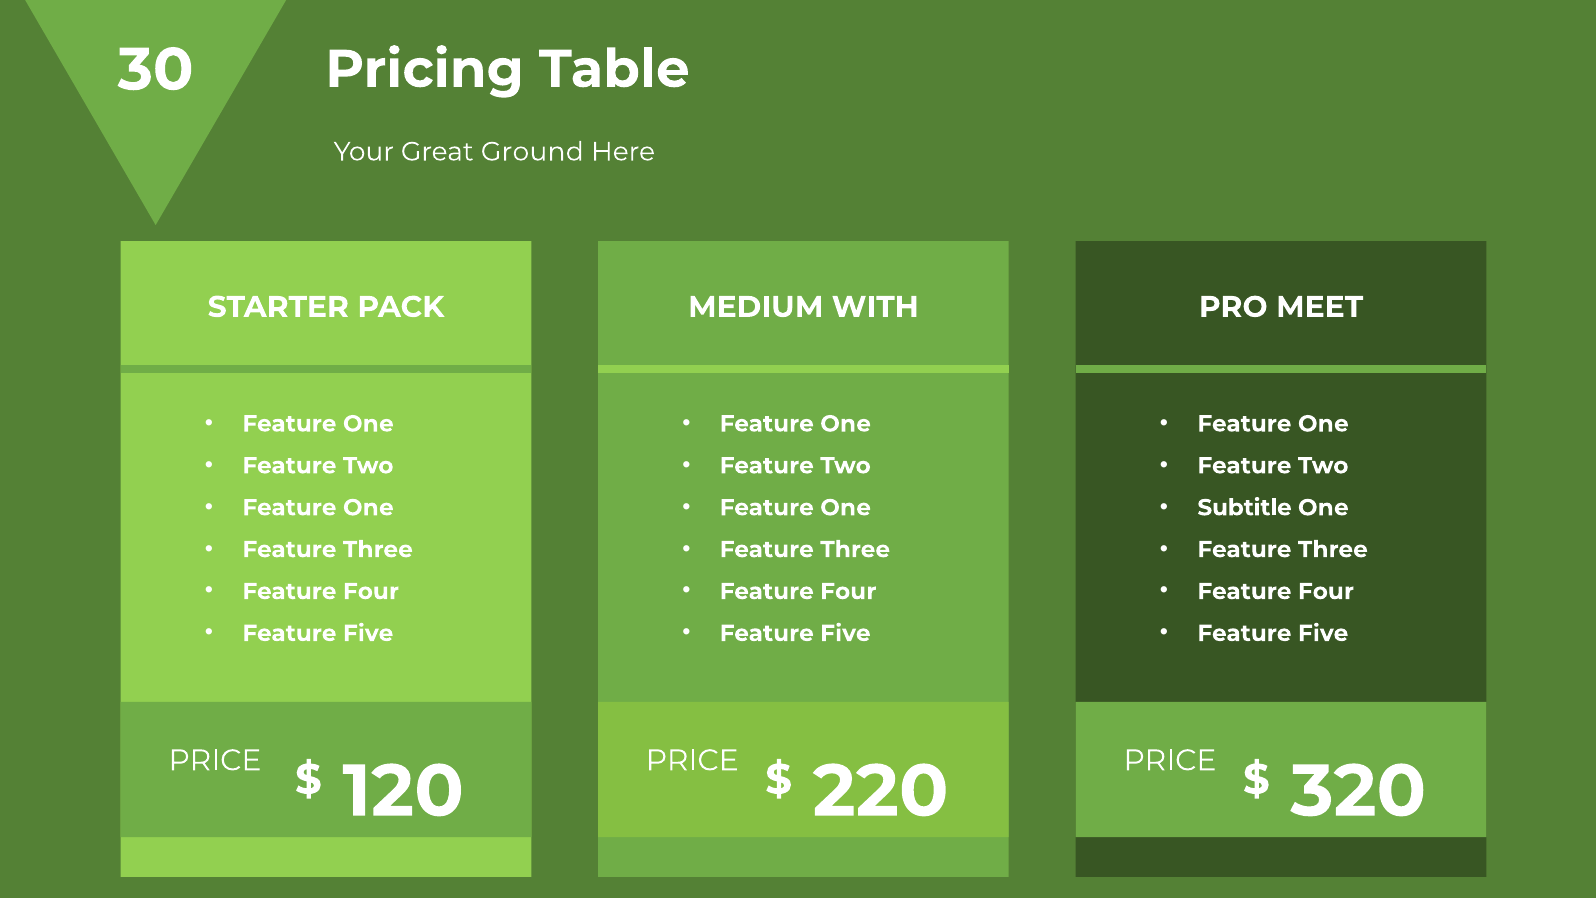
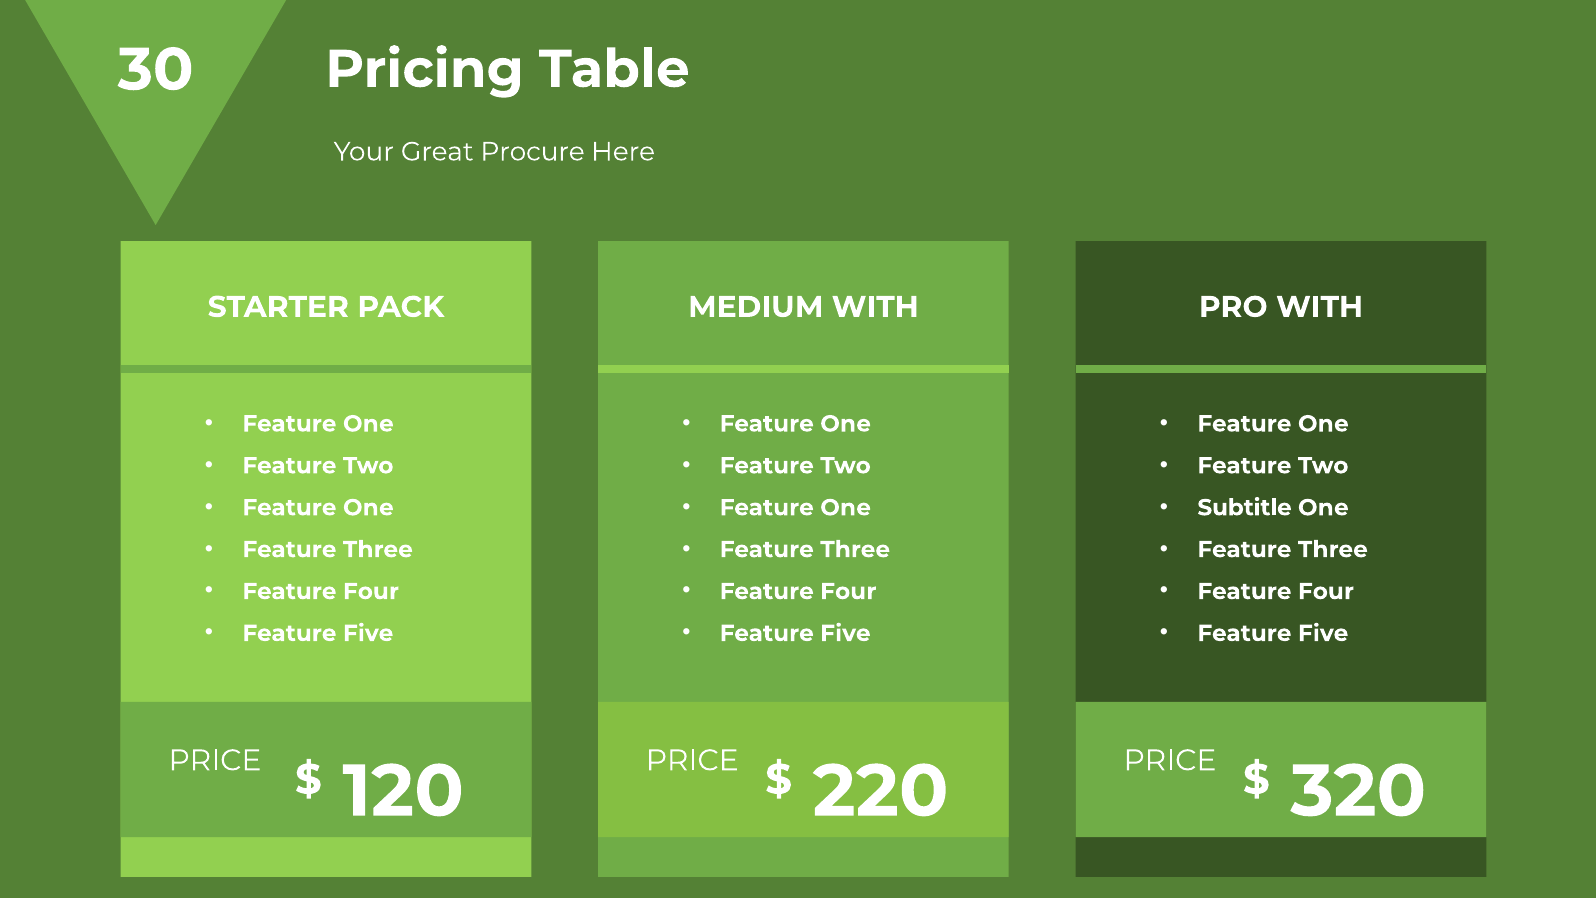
Ground: Ground -> Procure (533, 152)
PRO MEET: MEET -> WITH (1320, 307)
